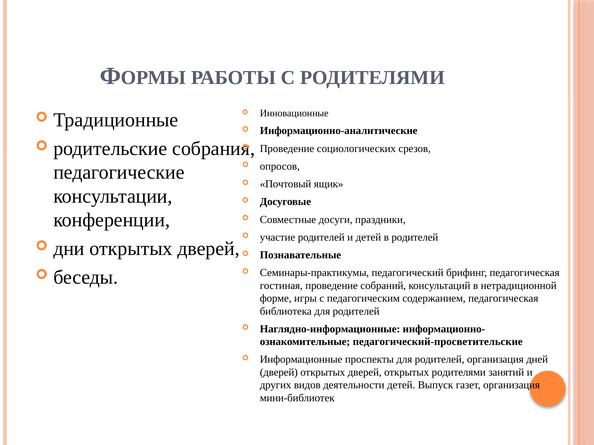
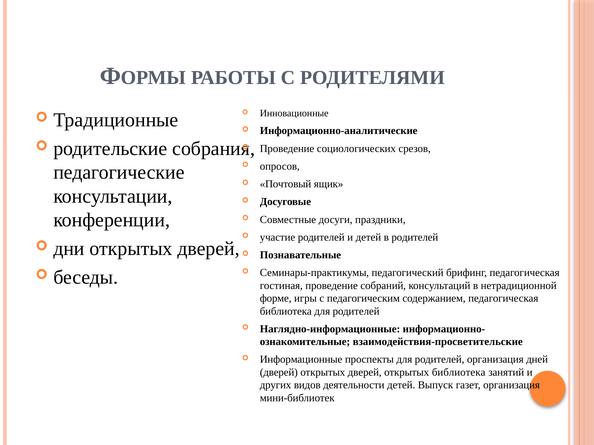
педагогический-просветительские: педагогический-просветительские -> взаимодействия-просветительские (438, 342)
открытых родителями: родителями -> библиотека (459, 373)
